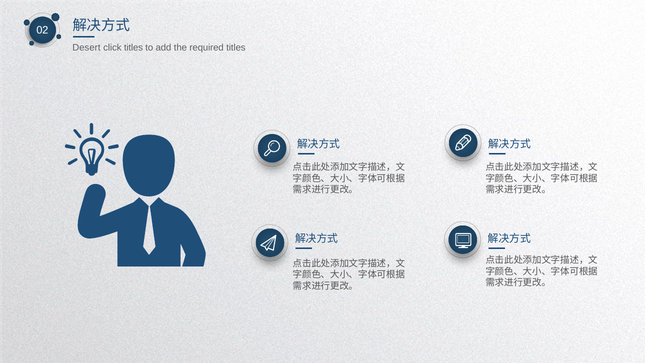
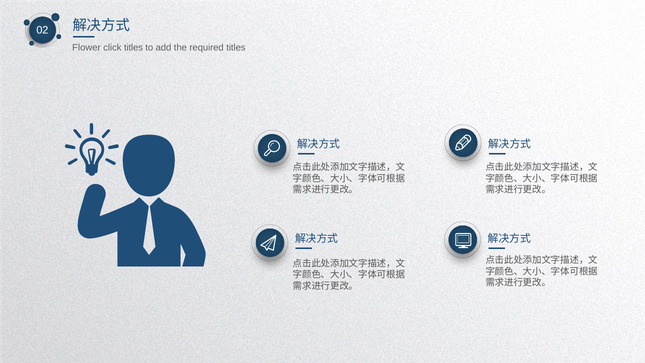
Desert: Desert -> Flower (86, 48)
